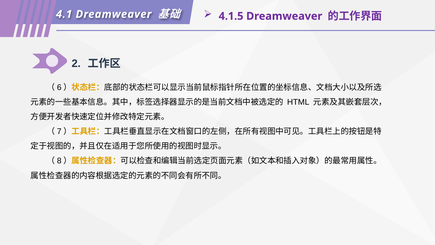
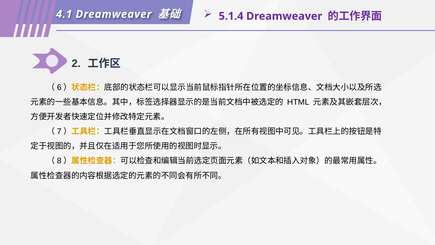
4.1.5: 4.1.5 -> 5.1.4 (231, 16)
